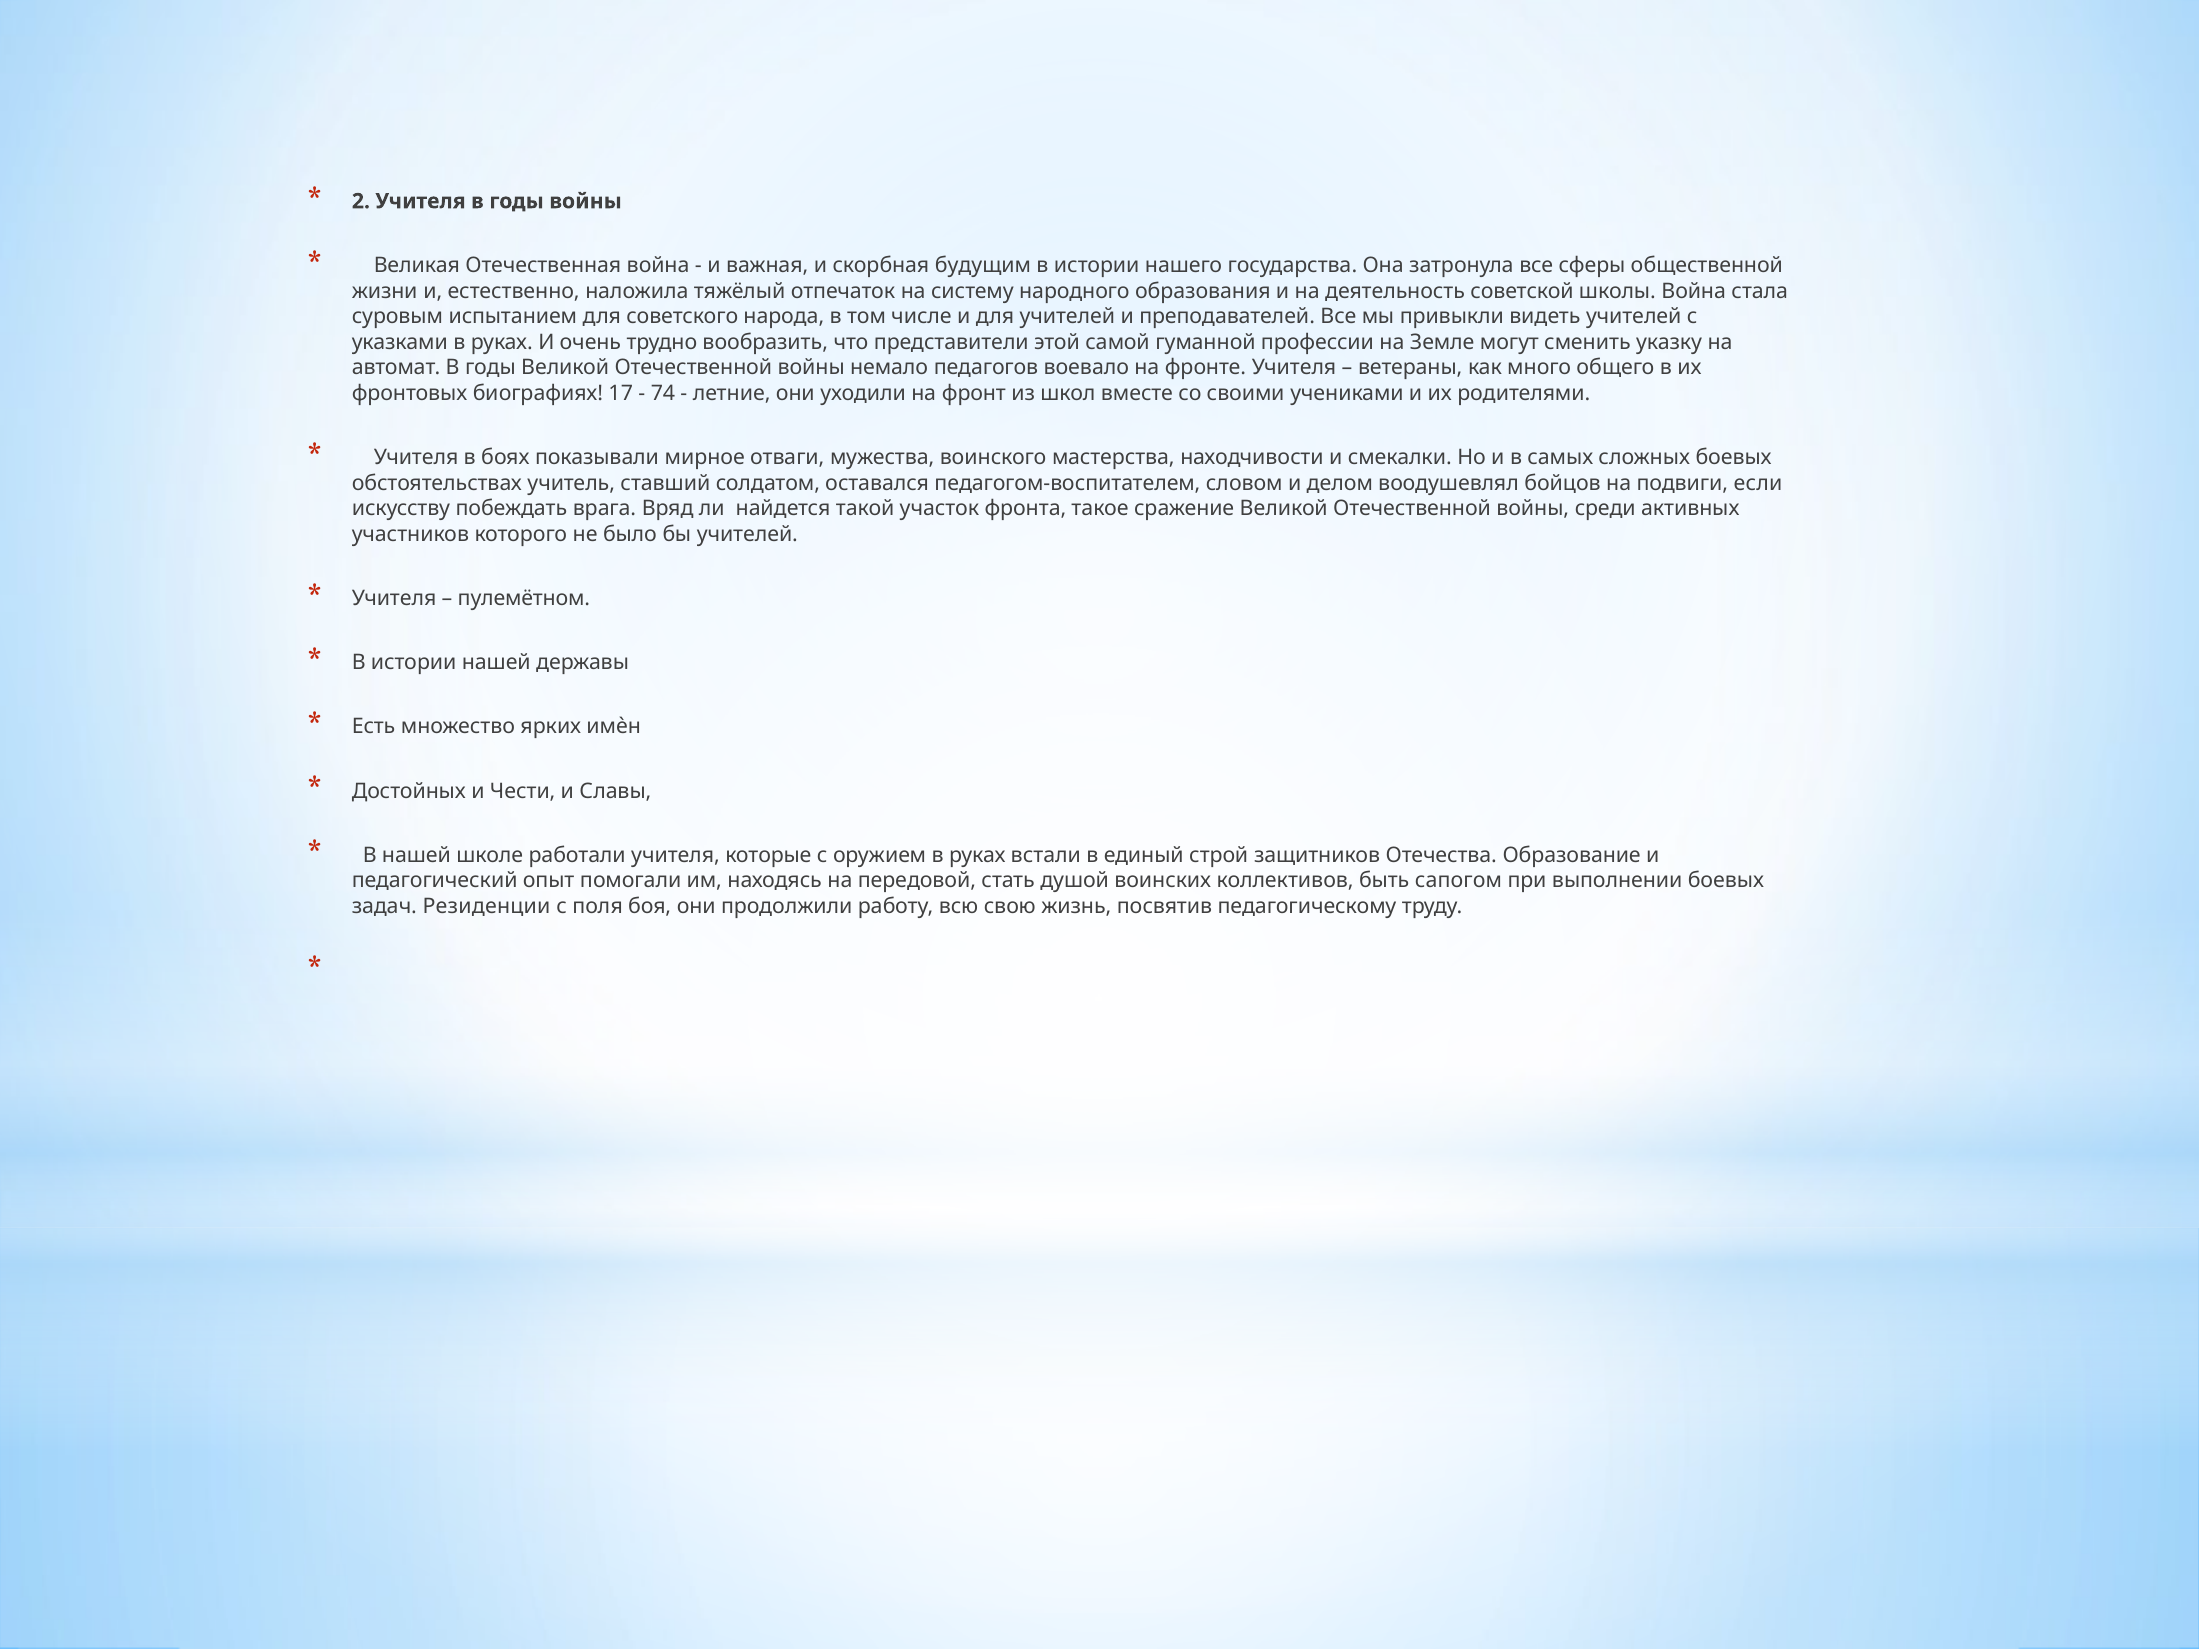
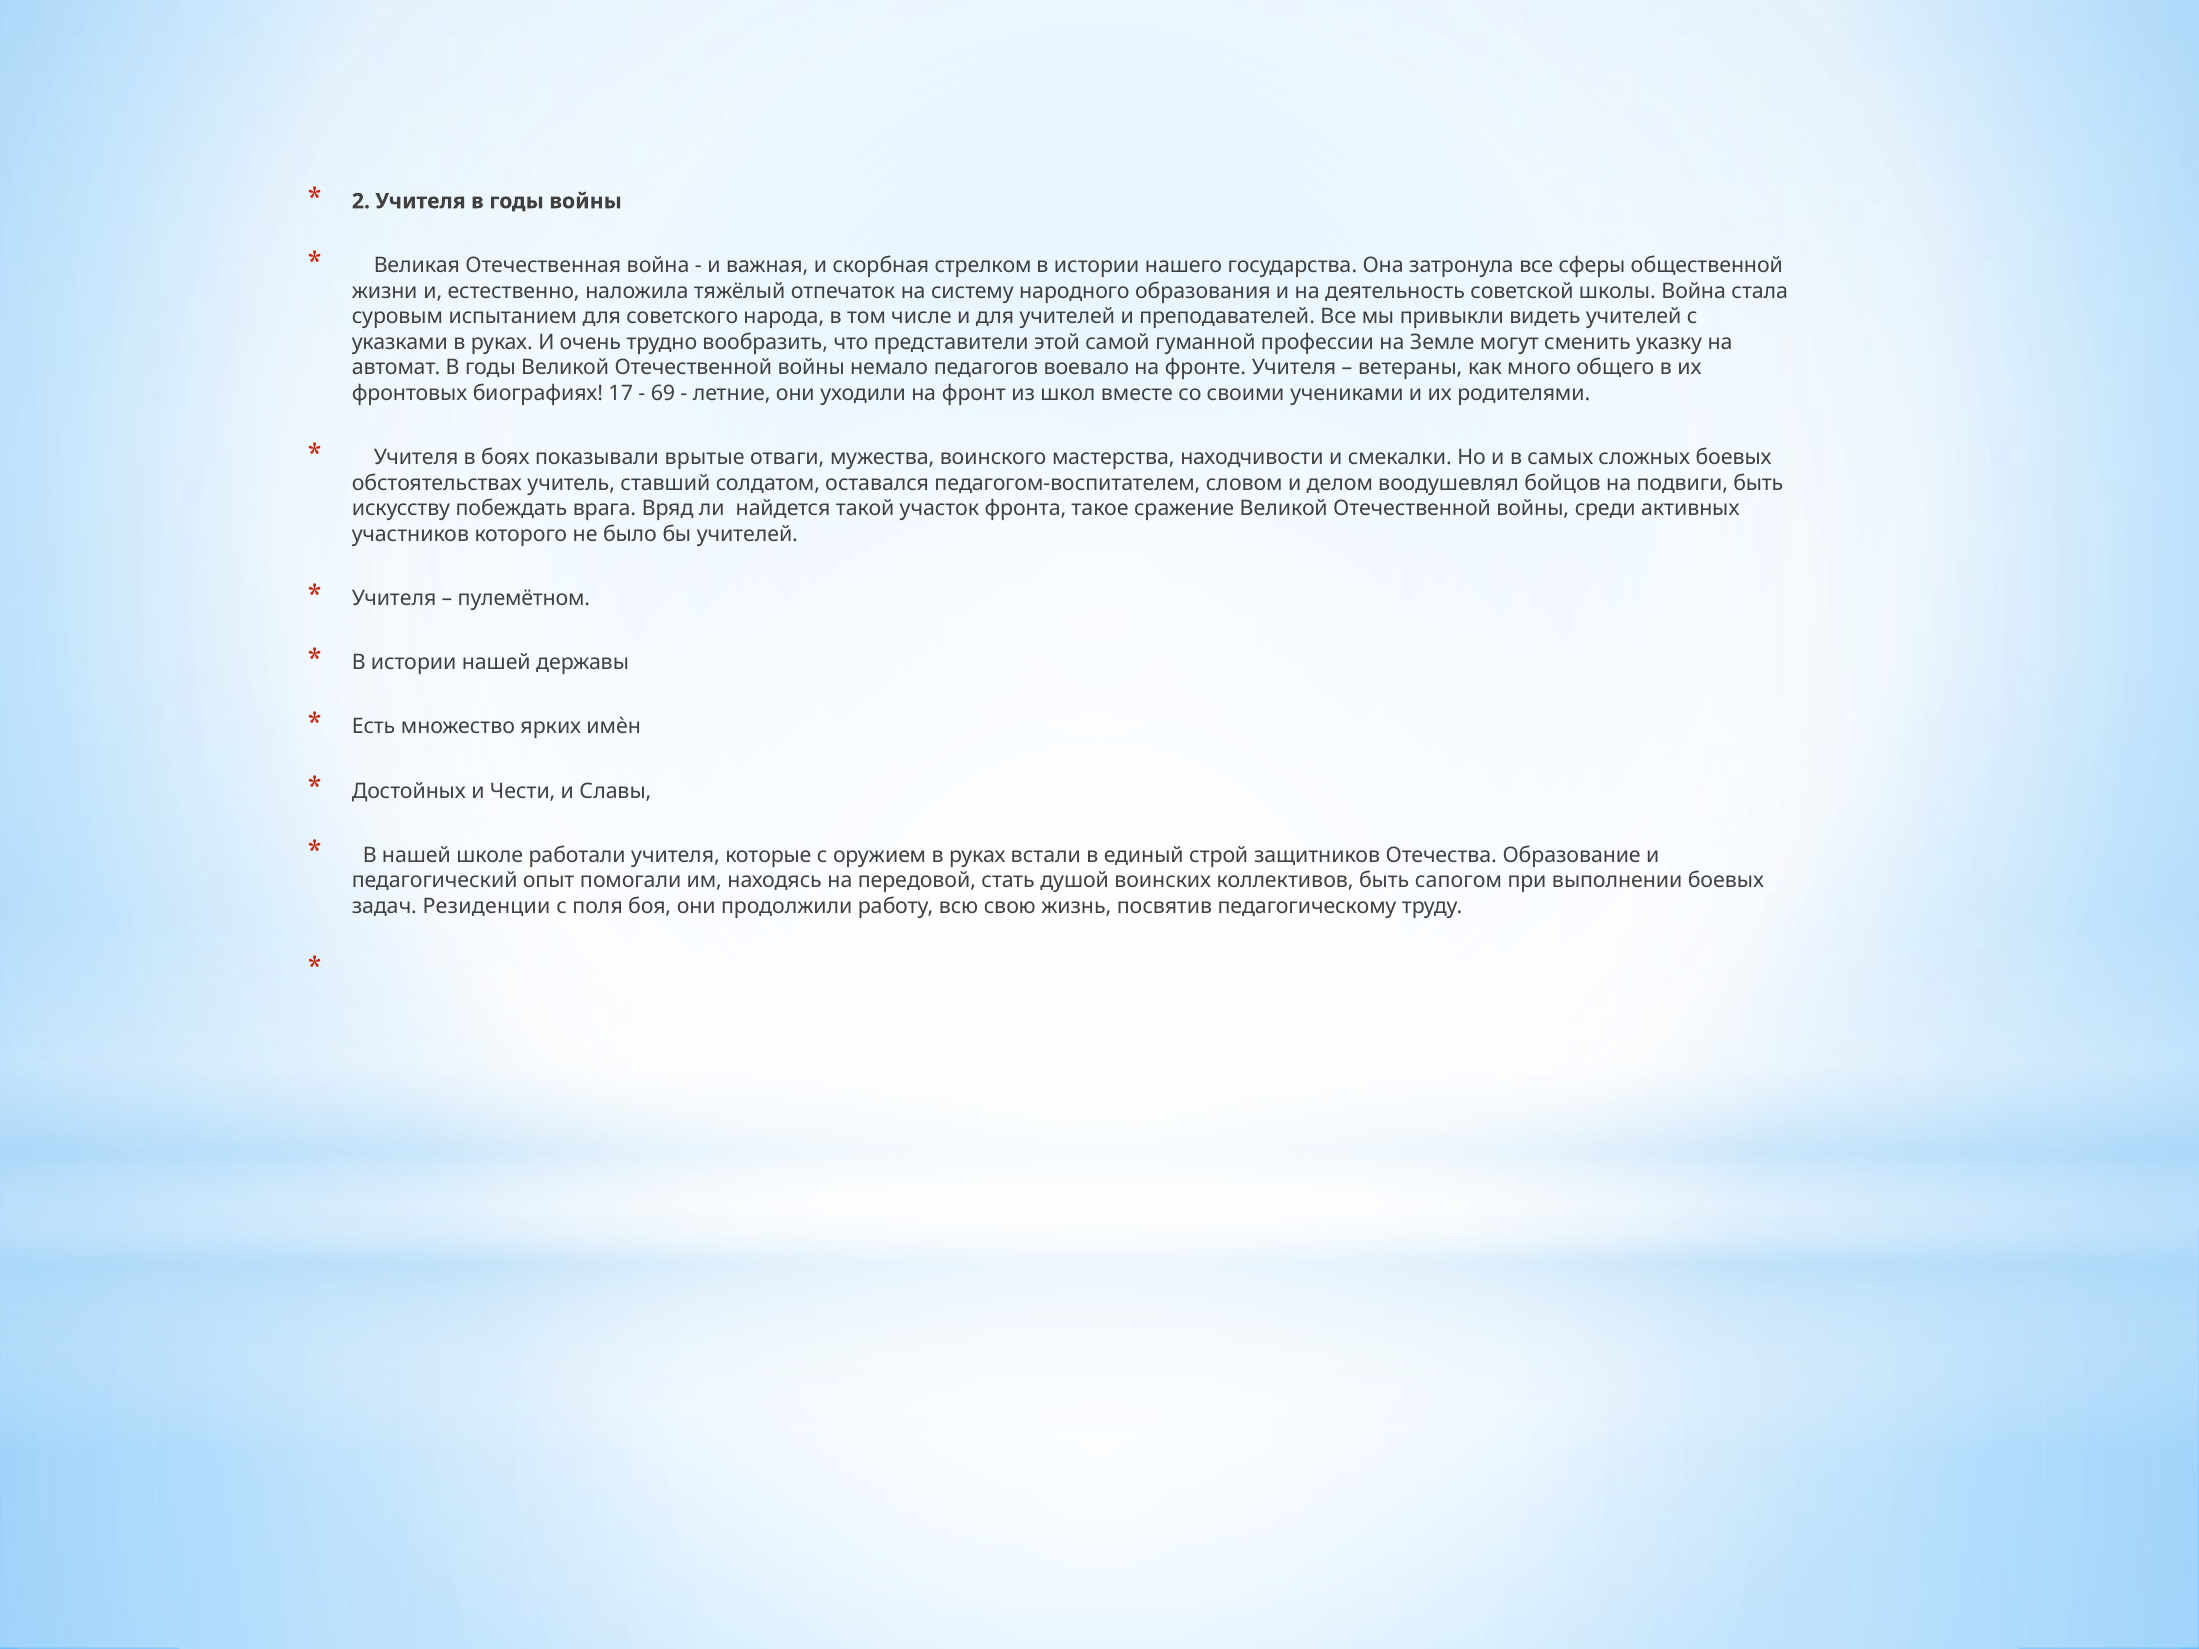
будущим: будущим -> стрелком (983, 265)
74: 74 -> 69 (663, 394)
мирное: мирное -> врытые (705, 458)
подвиги если: если -> быть (1758, 483)
